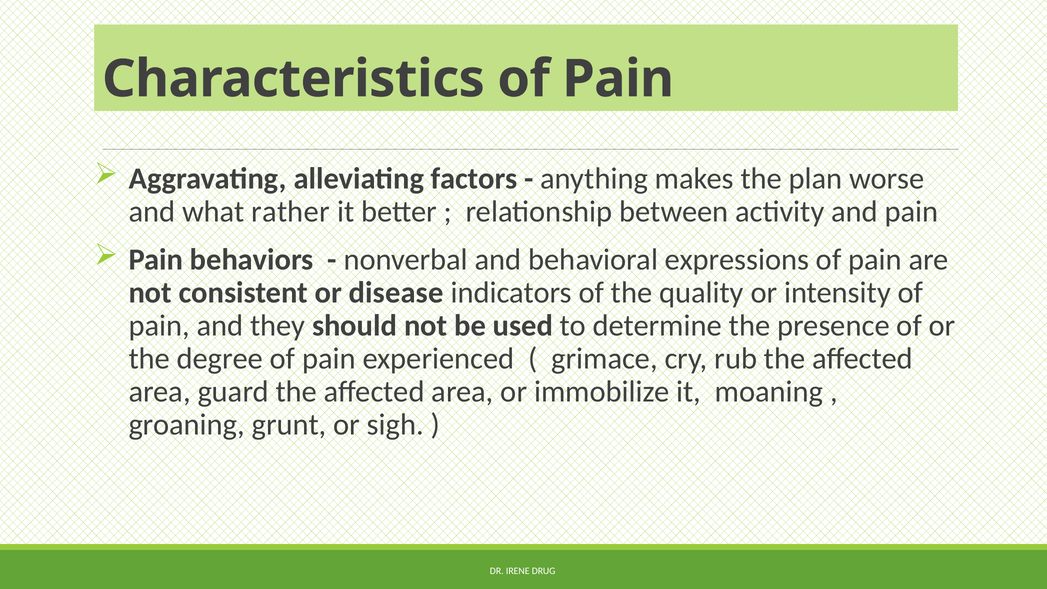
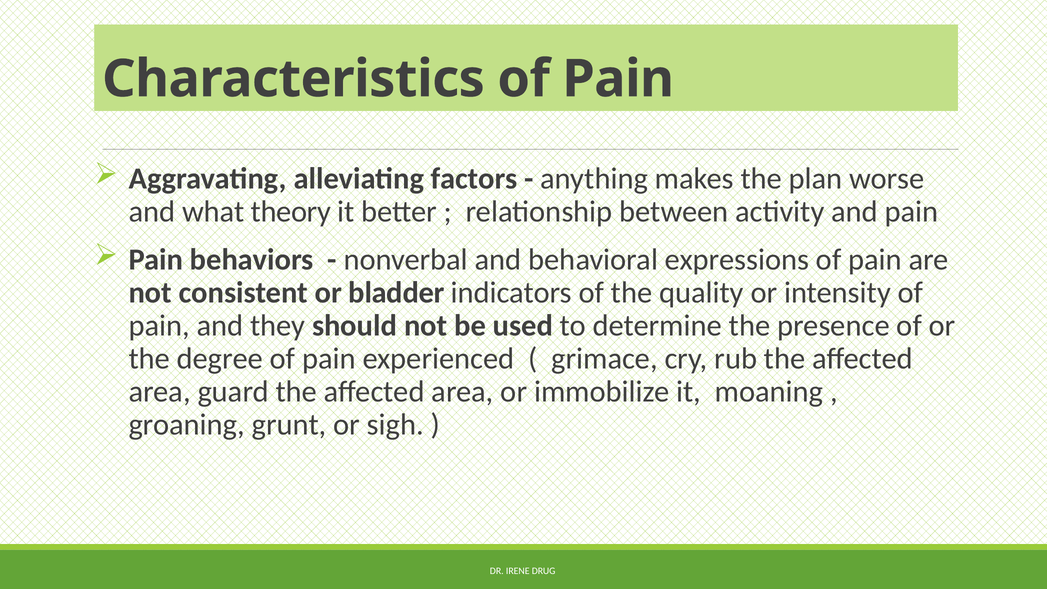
rather: rather -> theory (291, 212)
disease: disease -> bladder (396, 293)
